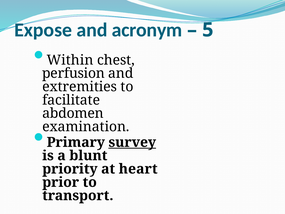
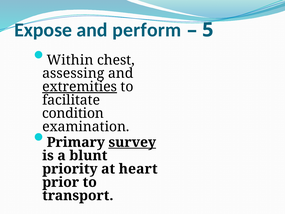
acronym: acronym -> perform (147, 30)
perfusion: perfusion -> assessing (73, 73)
extremities underline: none -> present (80, 87)
abdomen: abdomen -> condition (73, 113)
